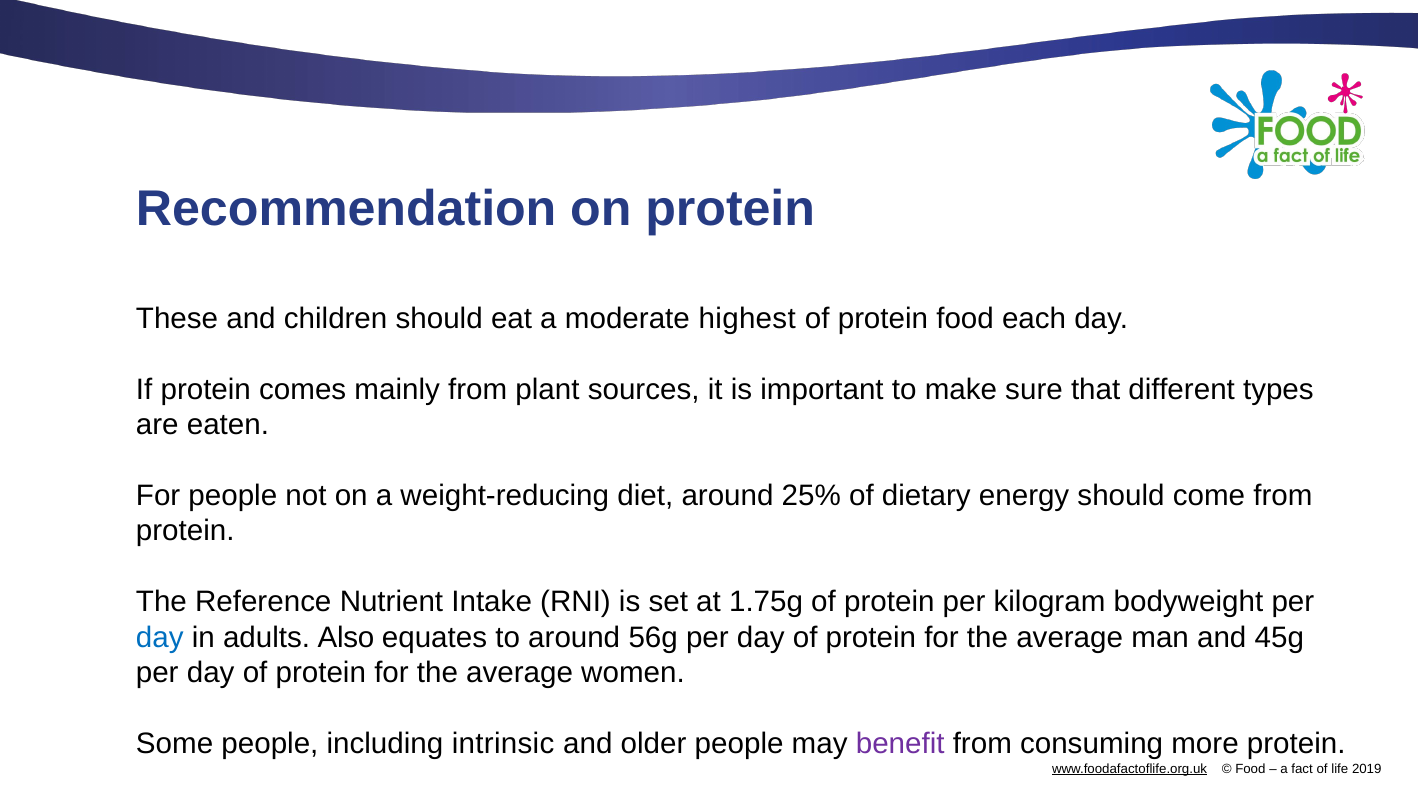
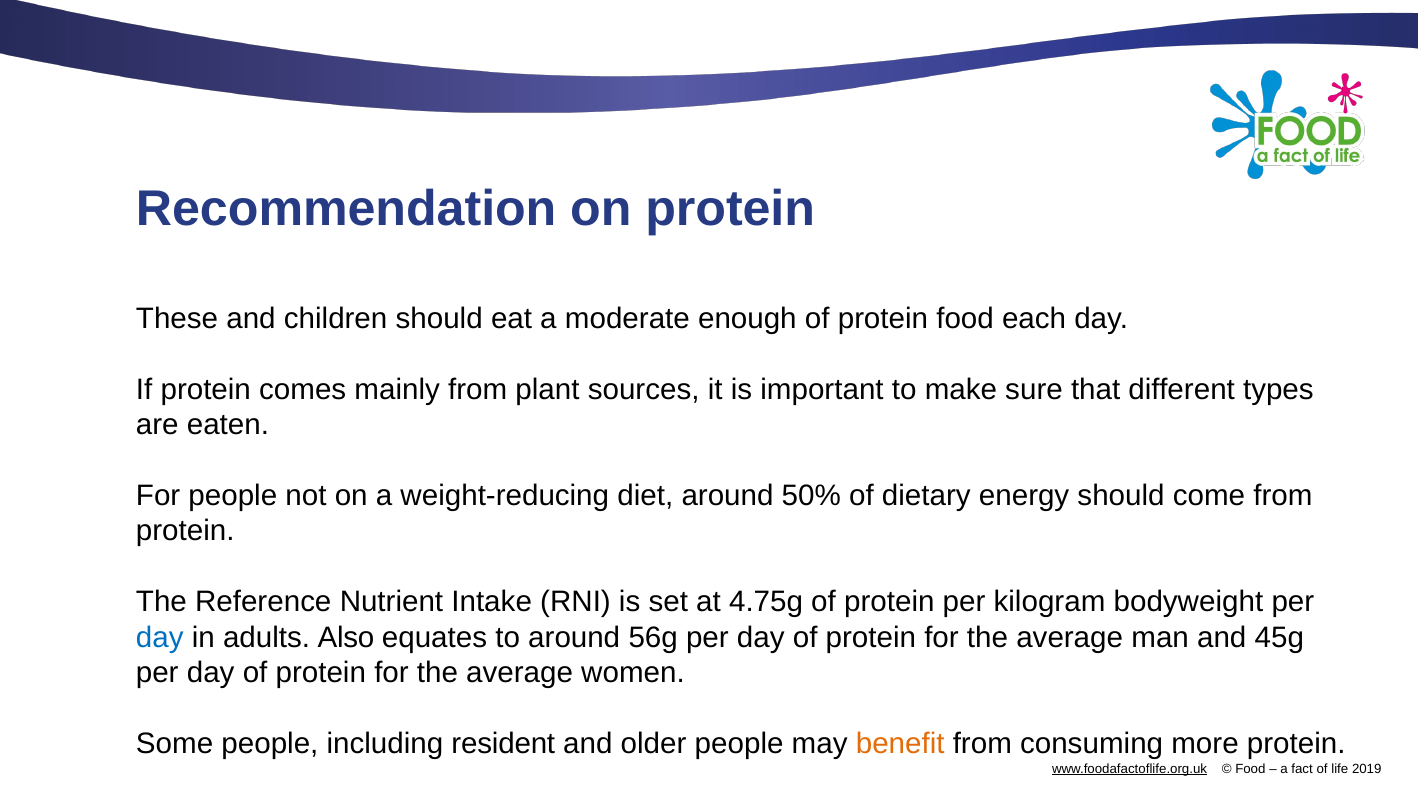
highest: highest -> enough (747, 319)
25%: 25% -> 50% (811, 496)
1.75g: 1.75g -> 4.75g (766, 603)
intrinsic: intrinsic -> resident (503, 744)
benefit colour: purple -> orange (900, 744)
